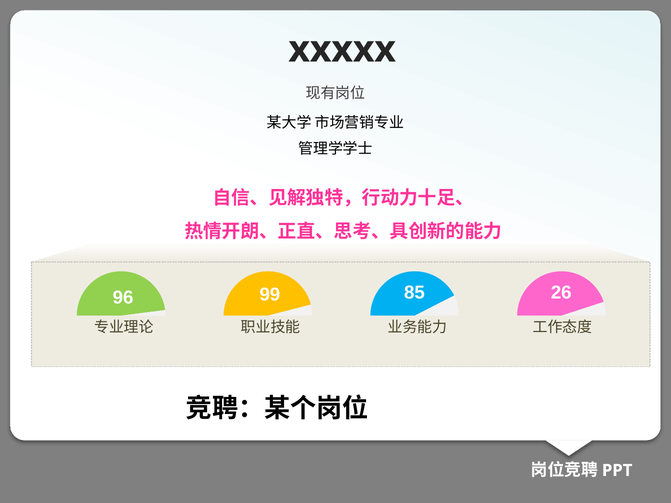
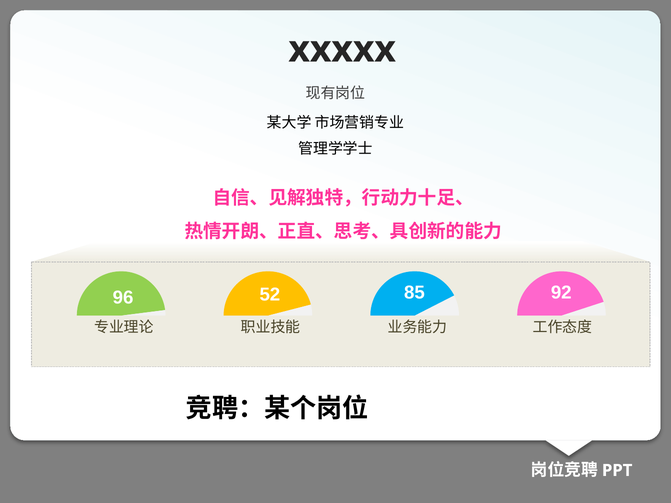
99: 99 -> 52 (270, 295)
26: 26 -> 92 (561, 293)
